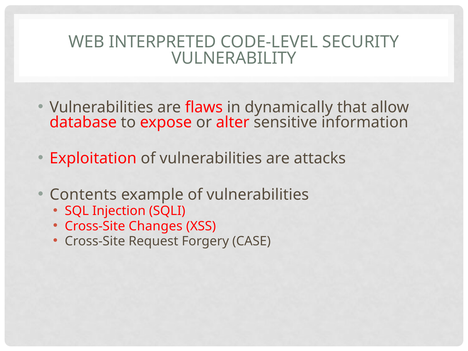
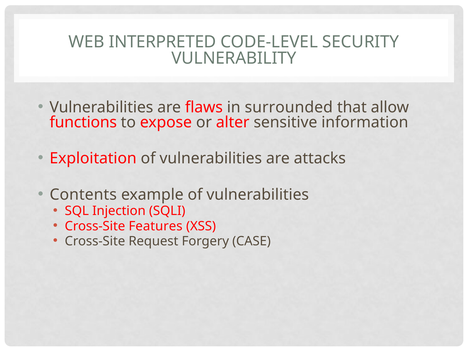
dynamically: dynamically -> surrounded (289, 107)
database: database -> functions (83, 122)
Changes: Changes -> Features (156, 226)
